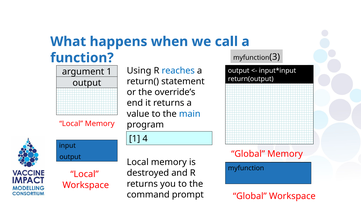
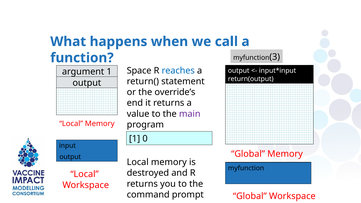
Using: Using -> Space (139, 71)
main colour: blue -> purple (190, 114)
4: 4 -> 0 (145, 139)
